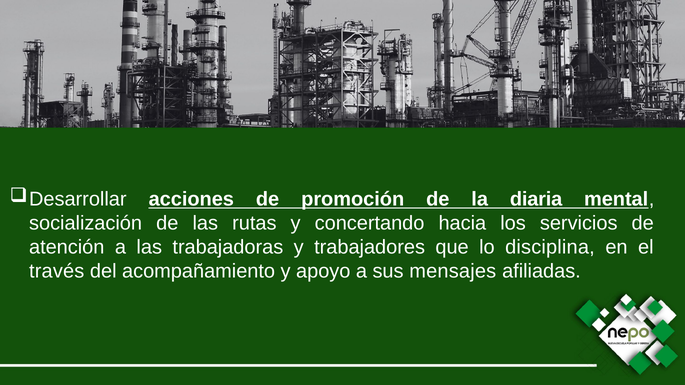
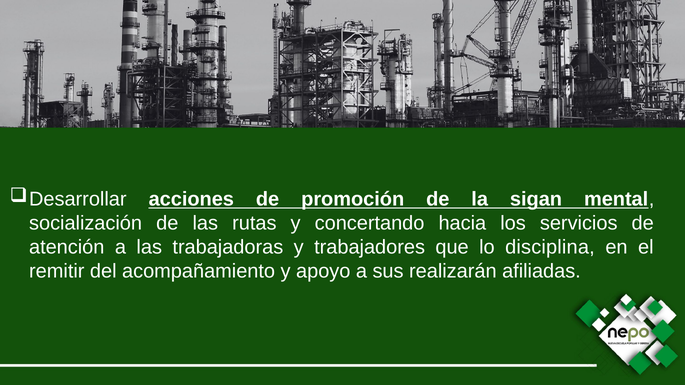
diaria: diaria -> sigan (536, 199)
través: través -> remitir (57, 271)
mensajes: mensajes -> realizarán (453, 271)
